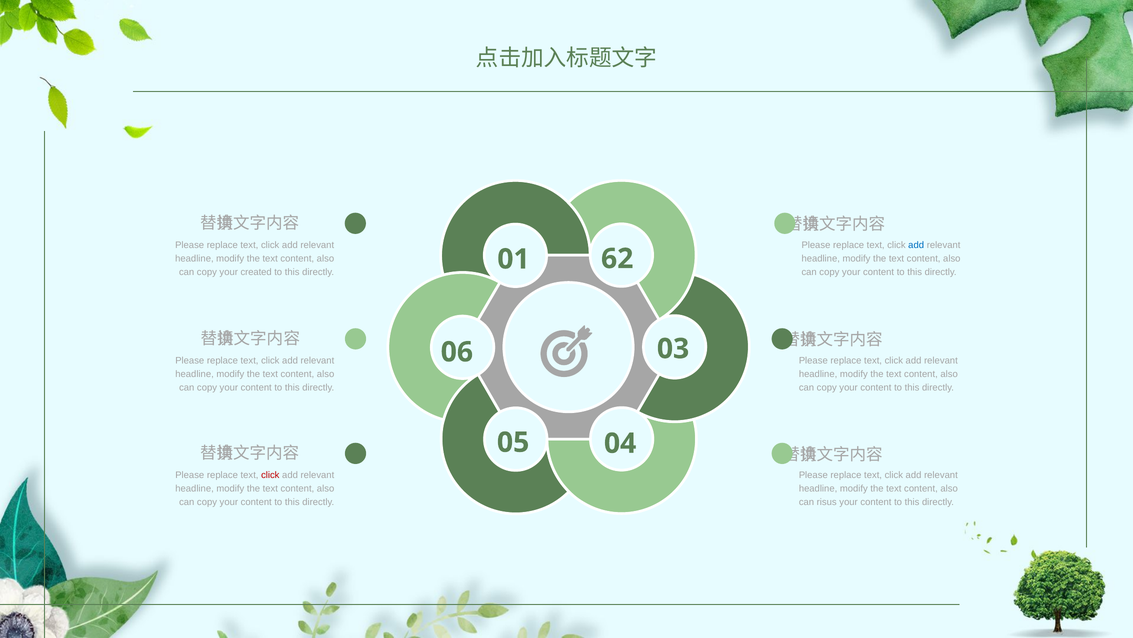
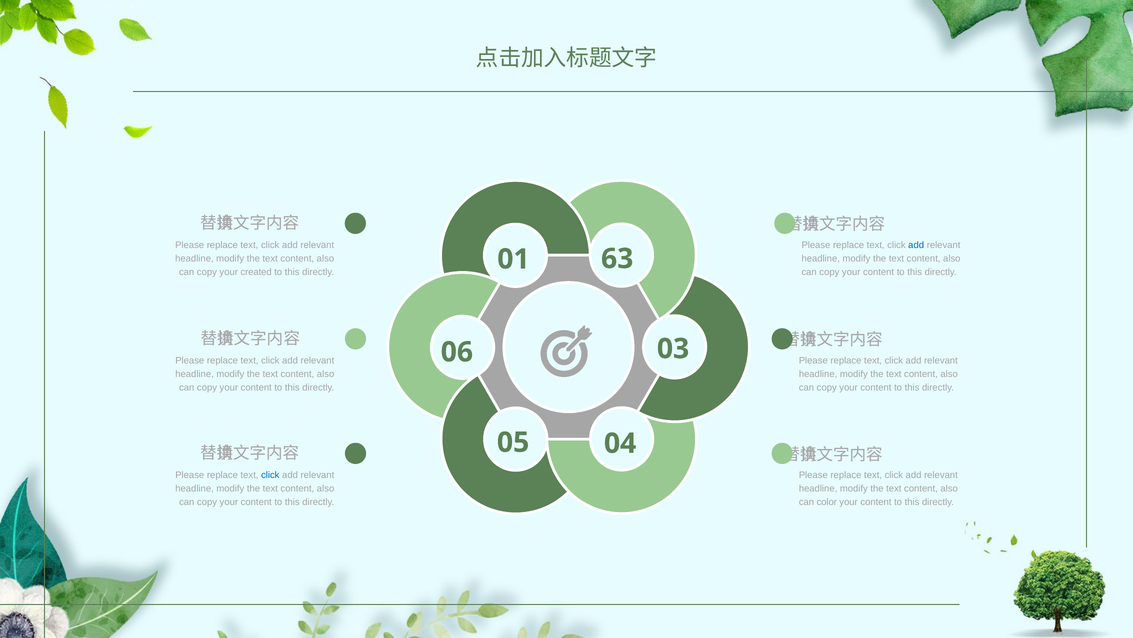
62: 62 -> 63 (617, 259)
click colour: red -> blue (270, 475)
risus: risus -> color (827, 502)
